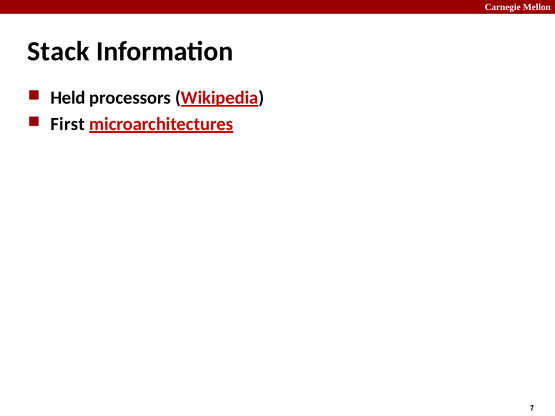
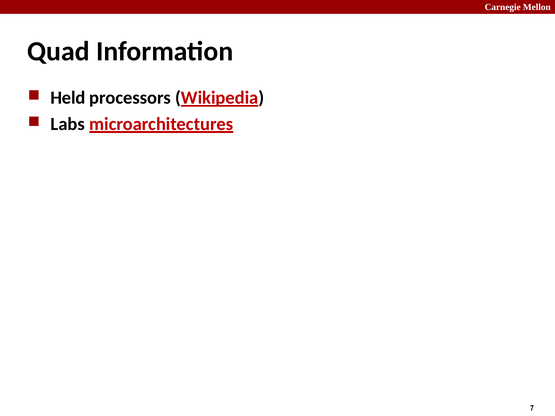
Stack: Stack -> Quad (59, 51)
First: First -> Labs (68, 124)
